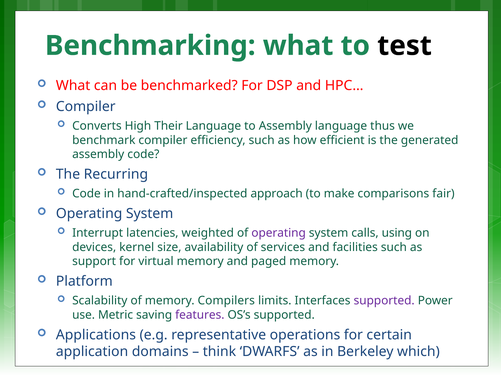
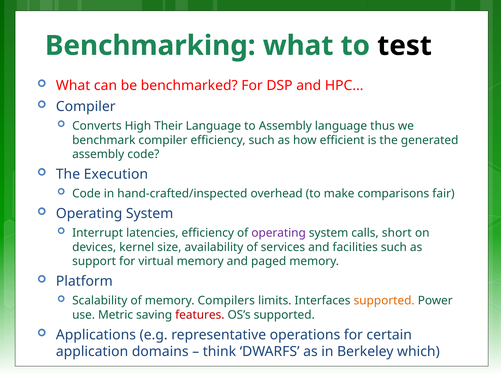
Recurring: Recurring -> Execution (116, 174)
approach: approach -> overhead (277, 193)
latencies weighted: weighted -> efficiency (208, 233)
using: using -> short (397, 233)
supported colour: purple -> orange (384, 300)
features colour: purple -> red (200, 315)
